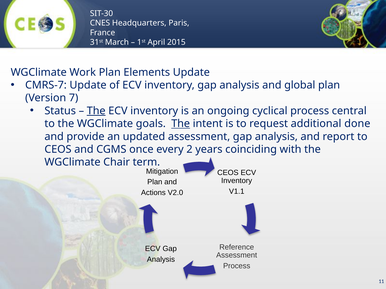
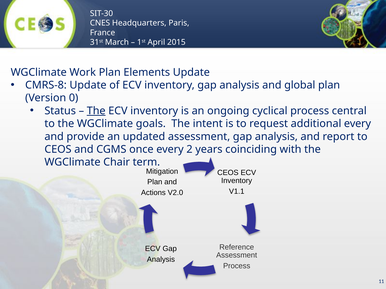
CMRS-7: CMRS-7 -> CMRS-8 (46, 85)
7: 7 -> 0 (74, 98)
The underline: present -> none (181, 124)
additional done: done -> every (357, 124)
